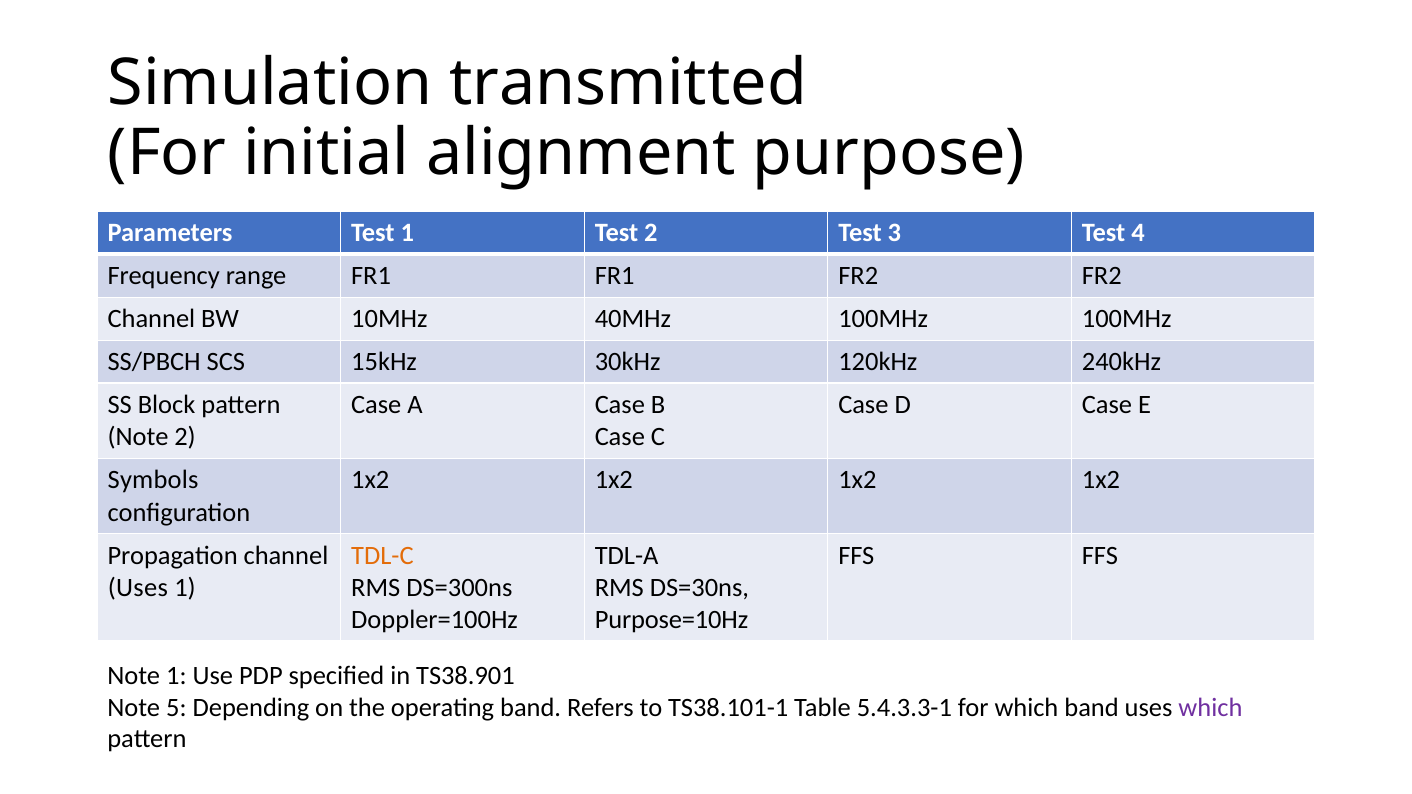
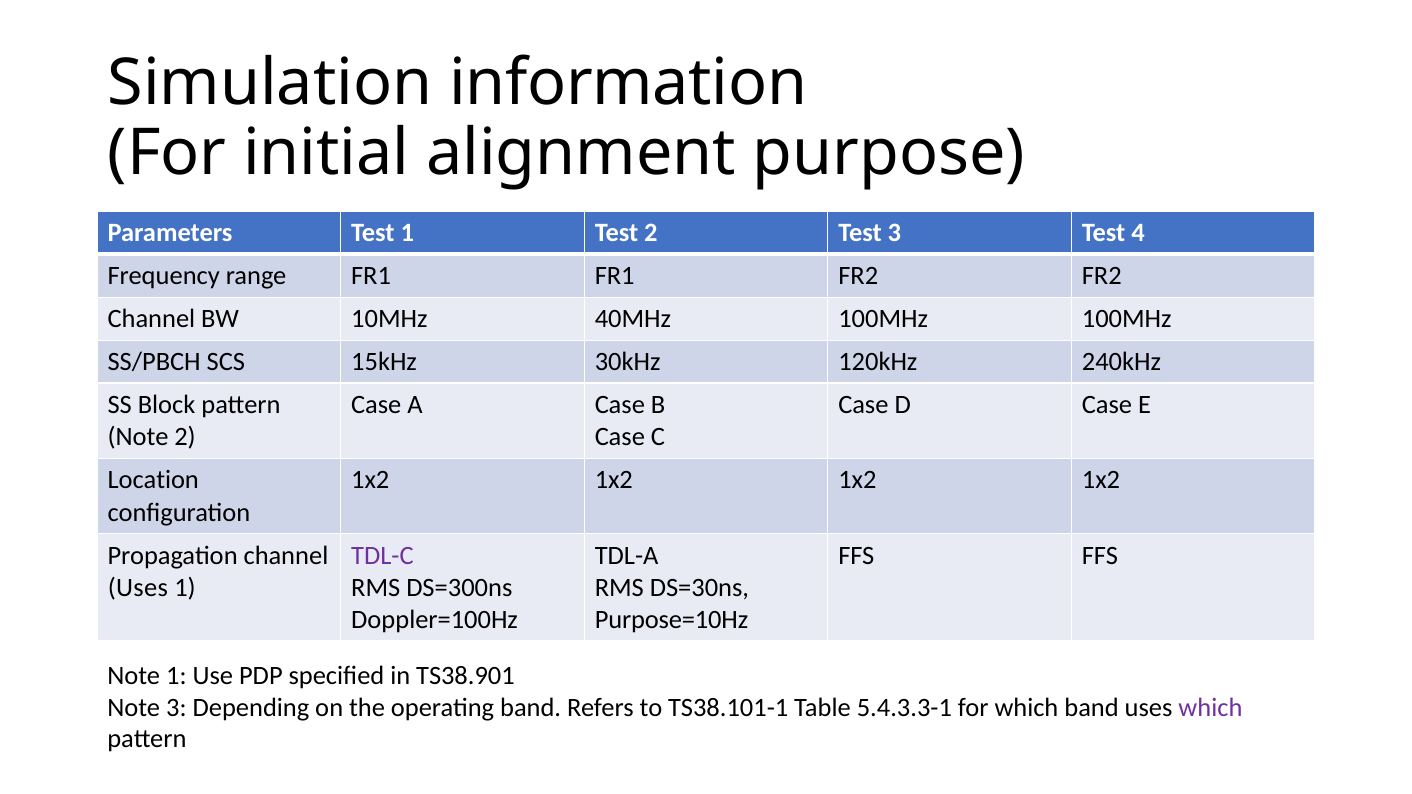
transmitted: transmitted -> information (628, 84)
Symbols: Symbols -> Location (153, 480)
TDL-C colour: orange -> purple (382, 555)
Note 5: 5 -> 3 (176, 708)
